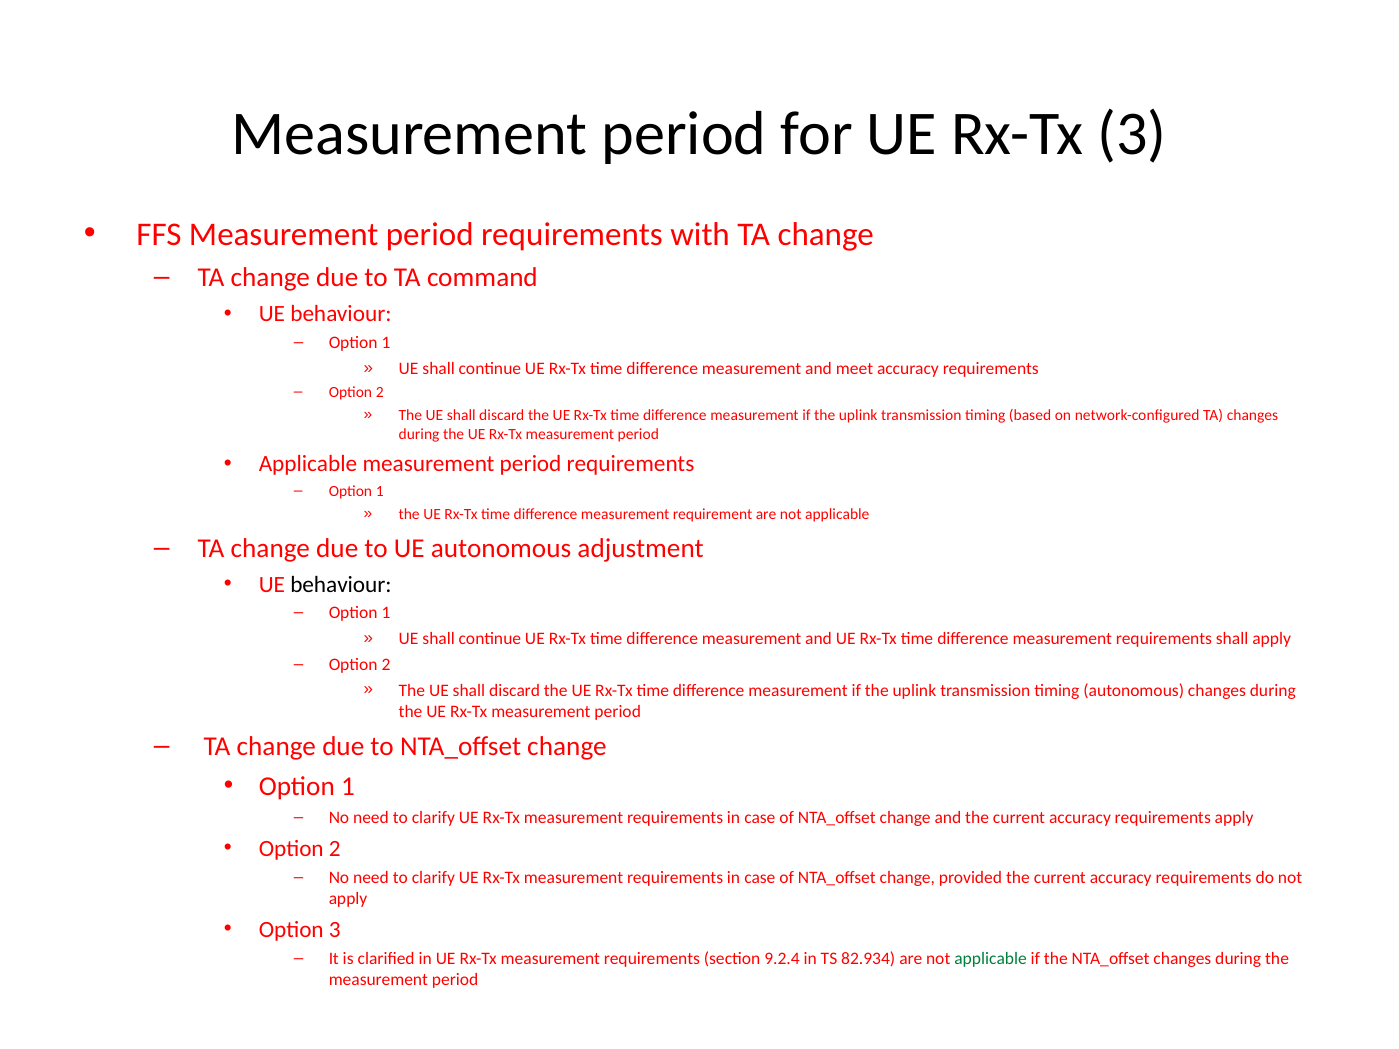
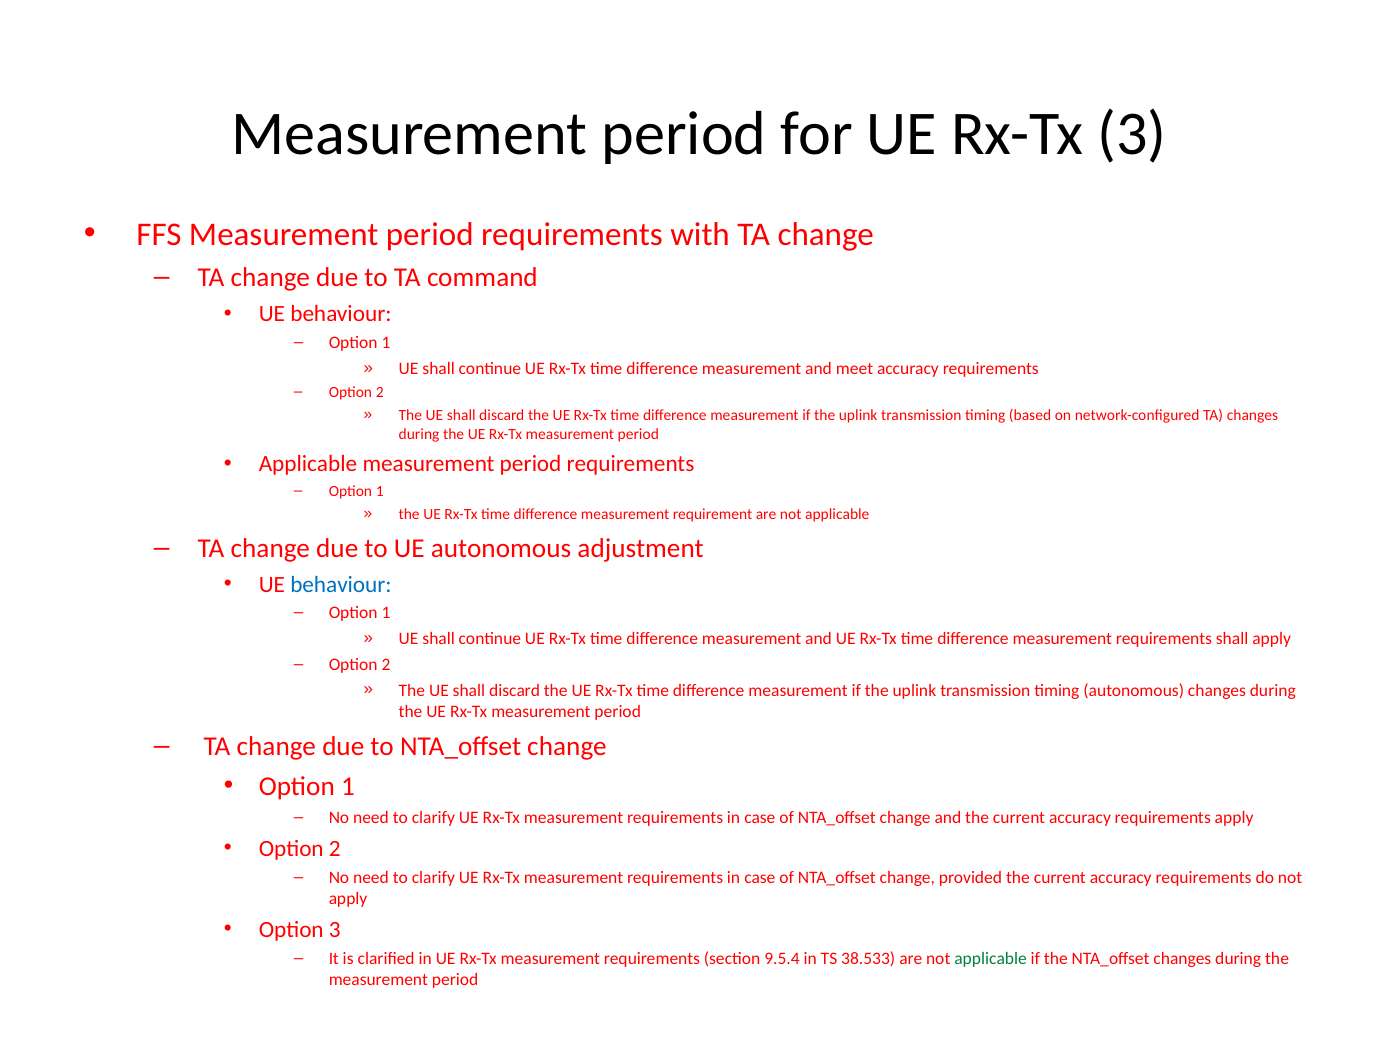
behaviour colour: black -> blue (341, 585)
9.2.4: 9.2.4 -> 9.5.4 (782, 959)
82.934: 82.934 -> 38.533 (868, 959)
